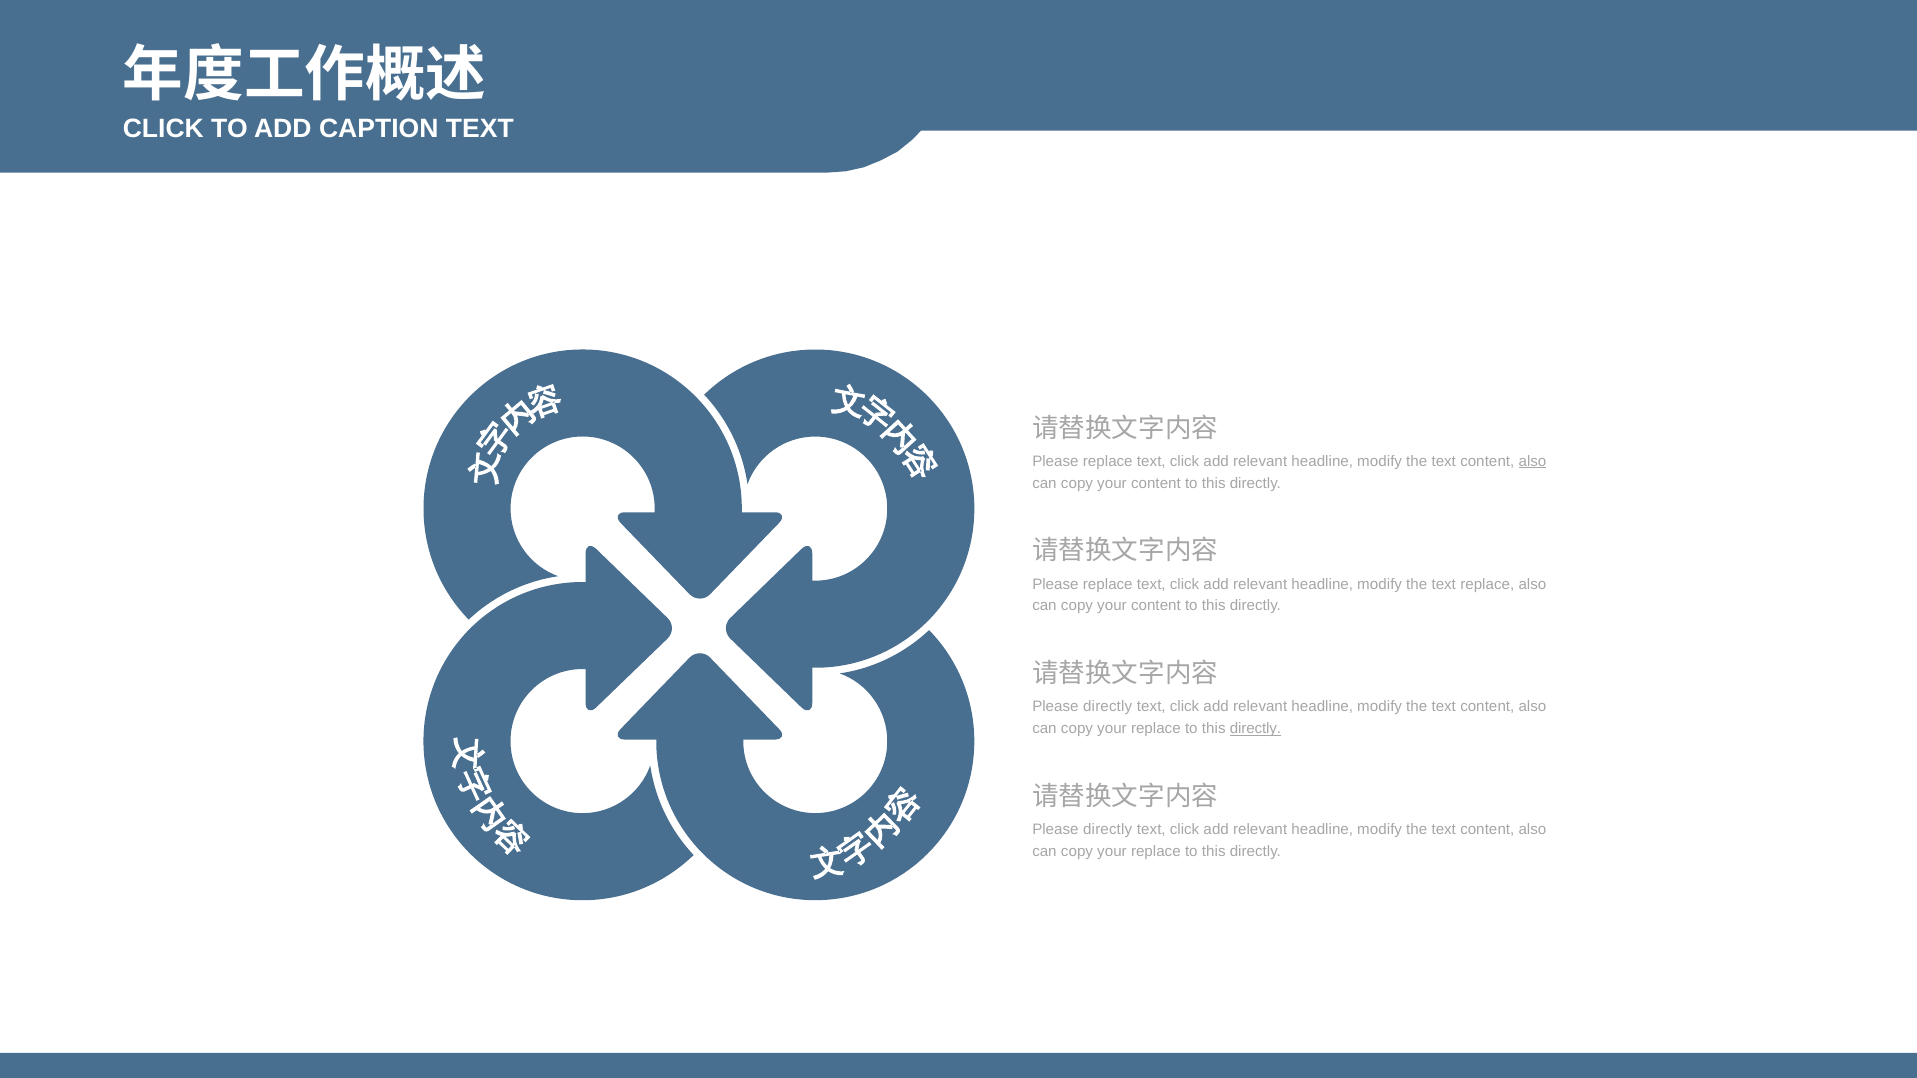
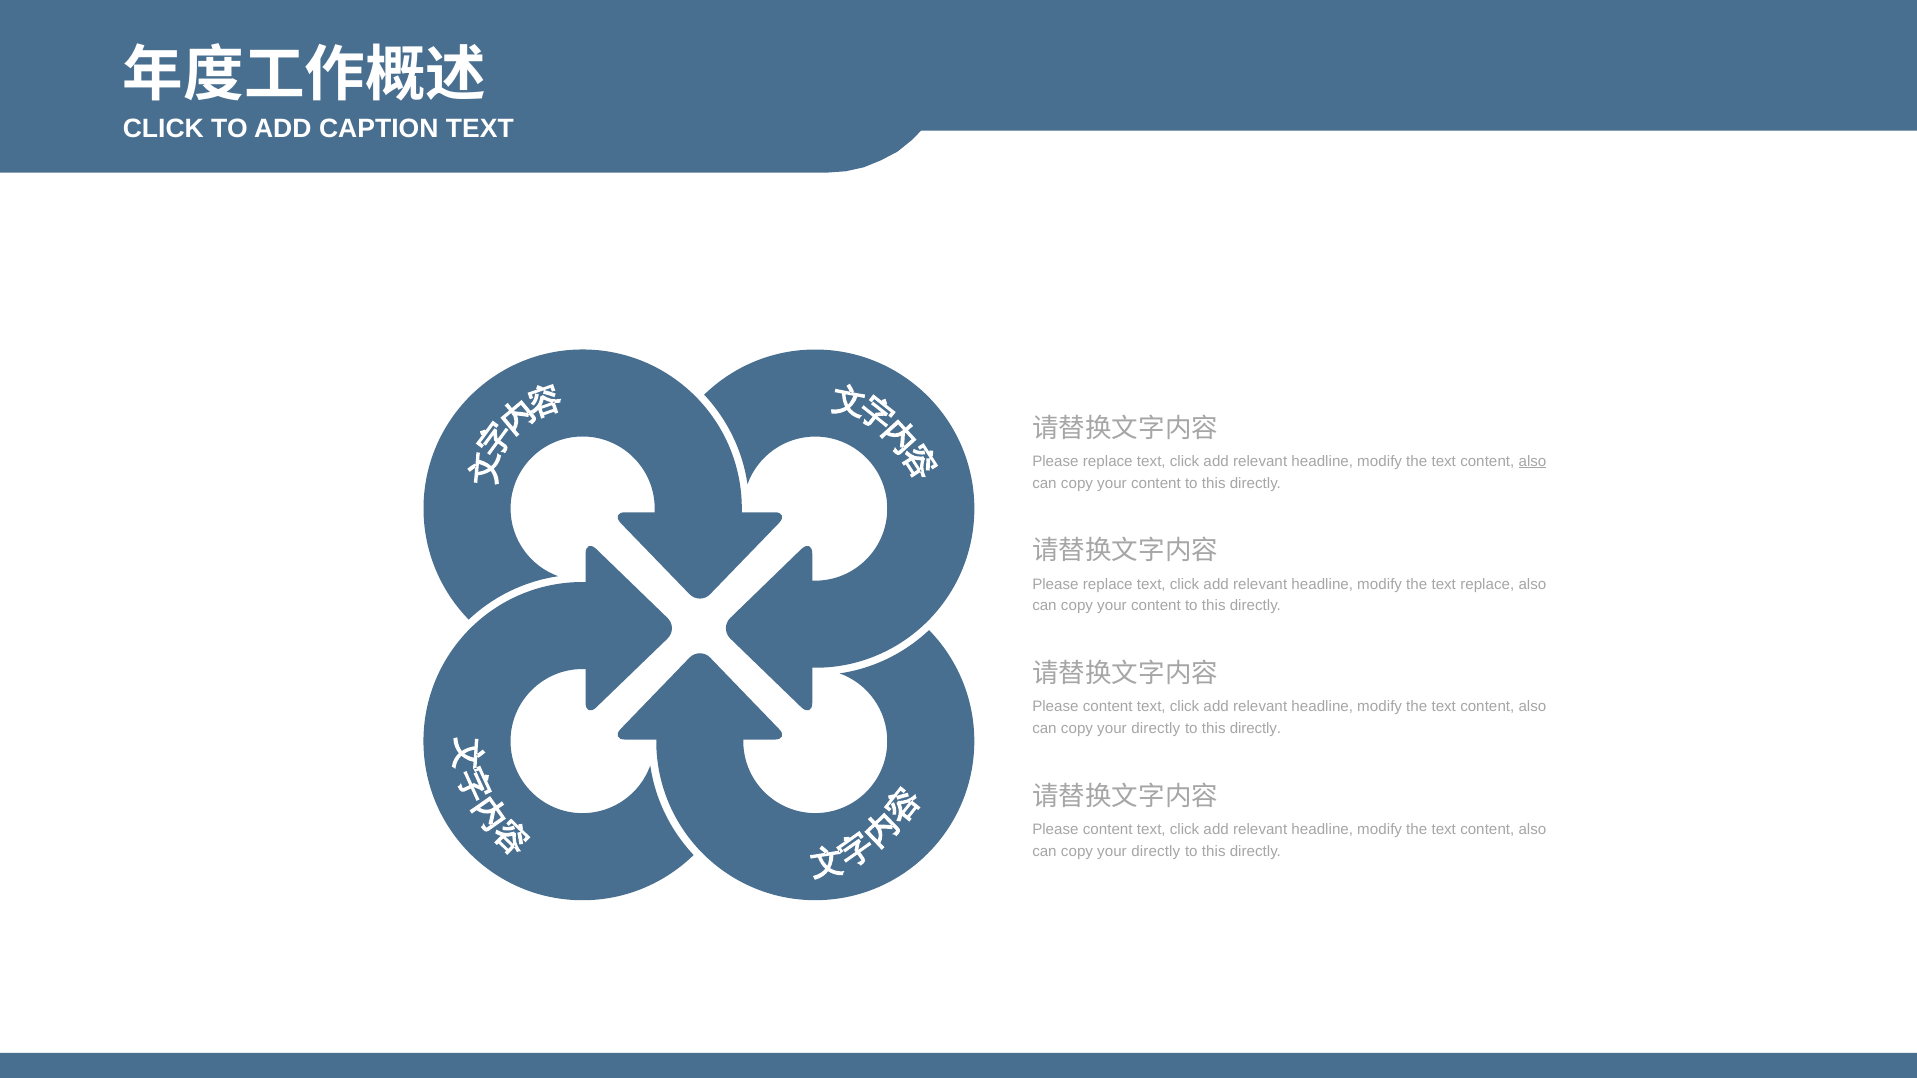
directly: directly -> content (1108, 707)
replace: replace -> directly (1156, 729)
directly underline: present -> none (1255, 729)
directly: directly -> content (1108, 830)
replace: replace -> directly (1156, 851)
